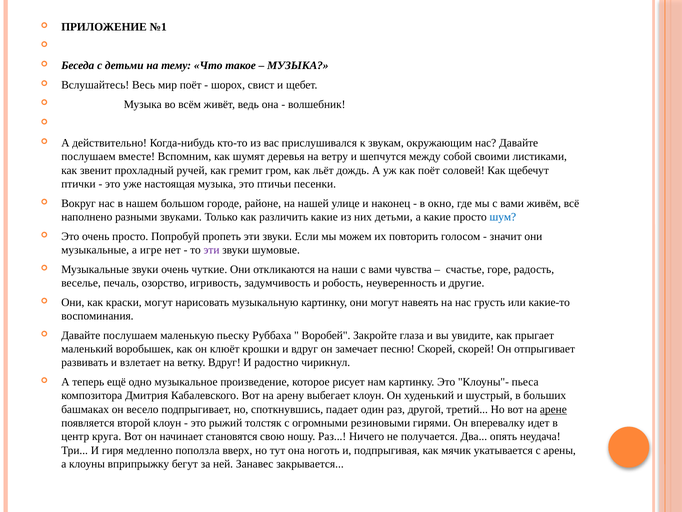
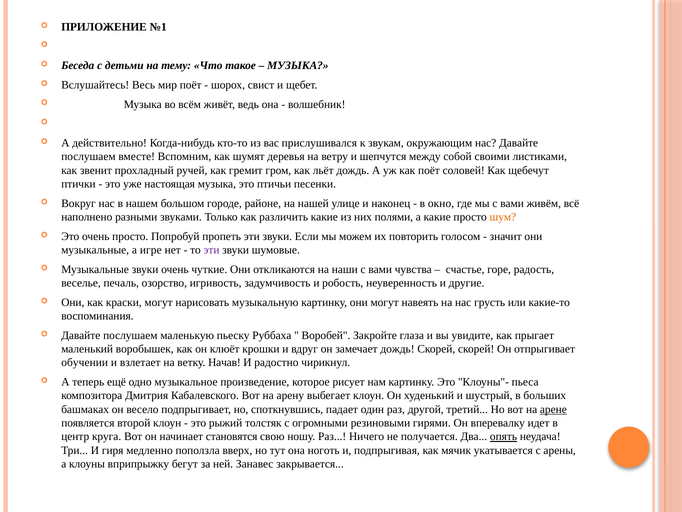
них детьми: детьми -> полями (394, 217)
шум colour: blue -> orange (503, 217)
замечает песню: песню -> дождь (397, 349)
развивать: развивать -> обучении (85, 362)
ветку Вдруг: Вдруг -> Начав (224, 362)
опять underline: none -> present (504, 436)
